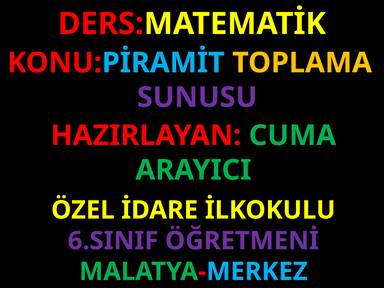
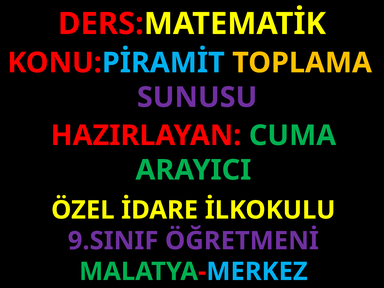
6.SINIF: 6.SINIF -> 9.SINIF (113, 241)
